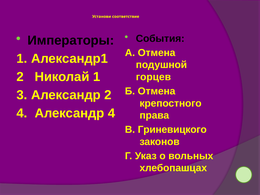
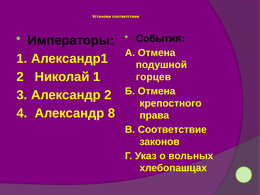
Александр 4: 4 -> 8 (111, 113)
В Гриневицкого: Гриневицкого -> Соответствие (172, 130)
